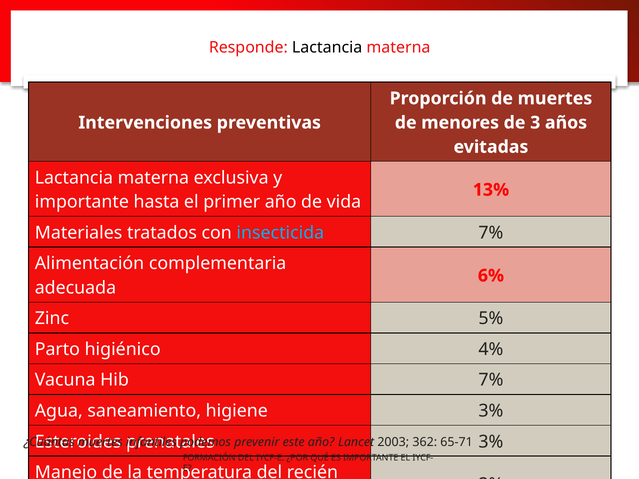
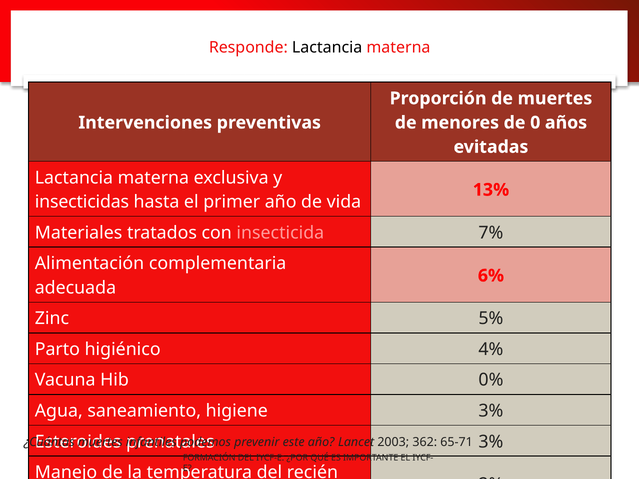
3: 3 -> 0 (535, 123)
importante: importante -> insecticidas (82, 202)
insecticida colour: light blue -> pink (280, 233)
Hib 7%: 7% -> 0% (491, 380)
